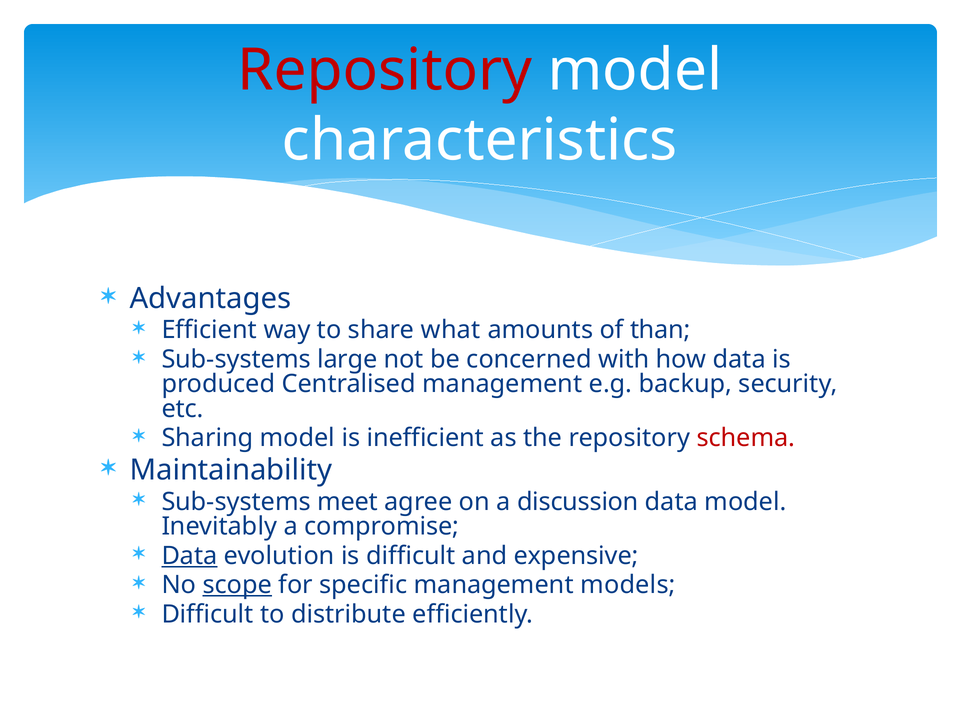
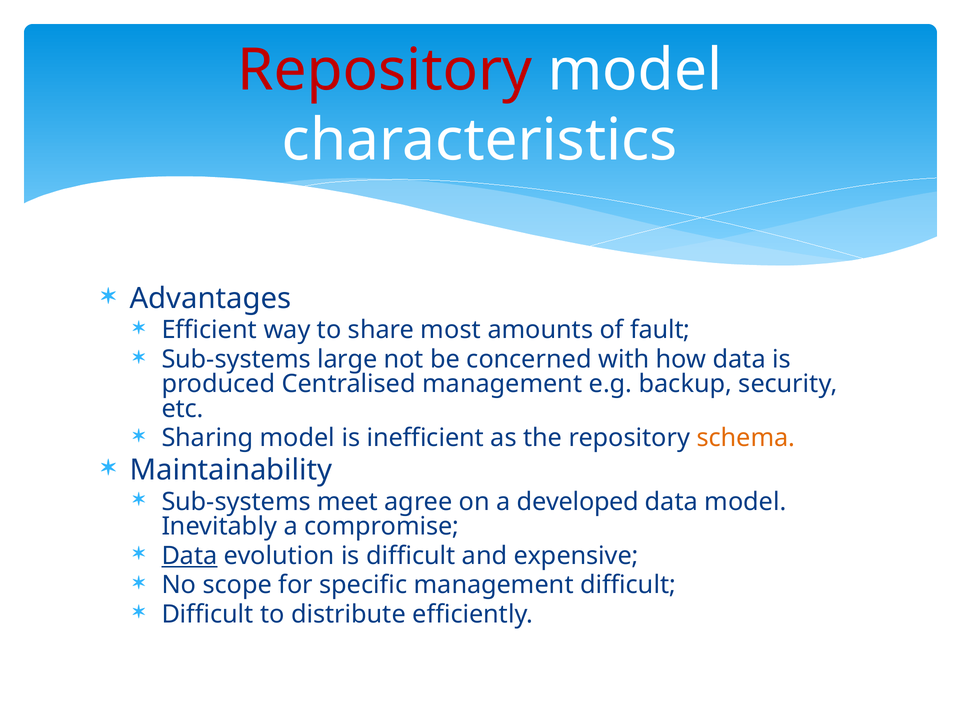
what: what -> most (451, 330)
than: than -> fault (660, 330)
schema colour: red -> orange (746, 438)
discussion: discussion -> developed (578, 502)
scope underline: present -> none (237, 585)
management models: models -> difficult (628, 585)
